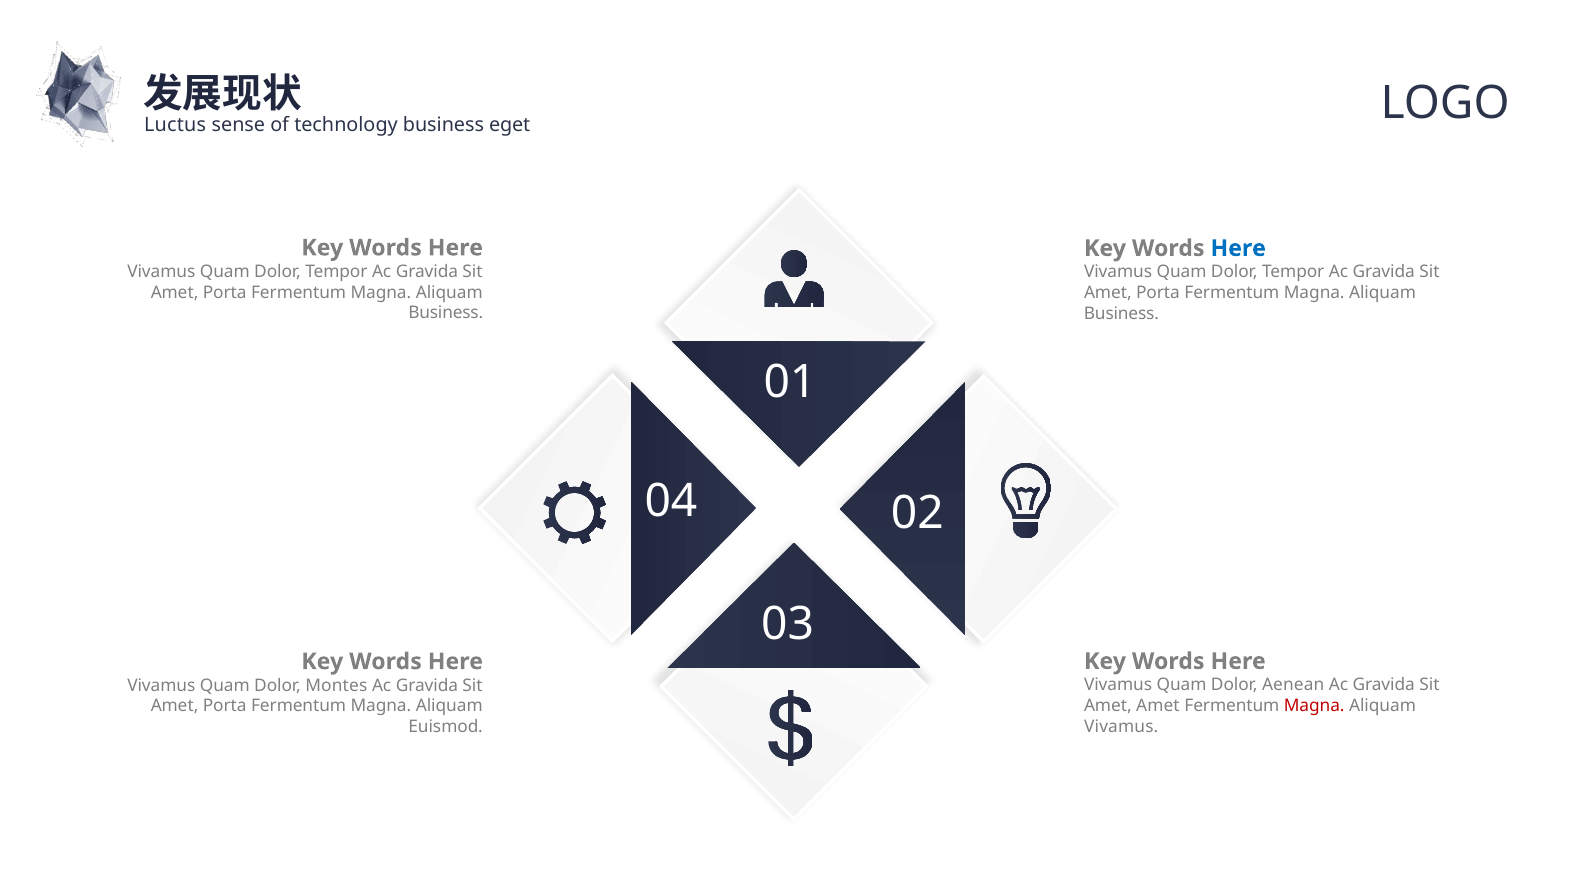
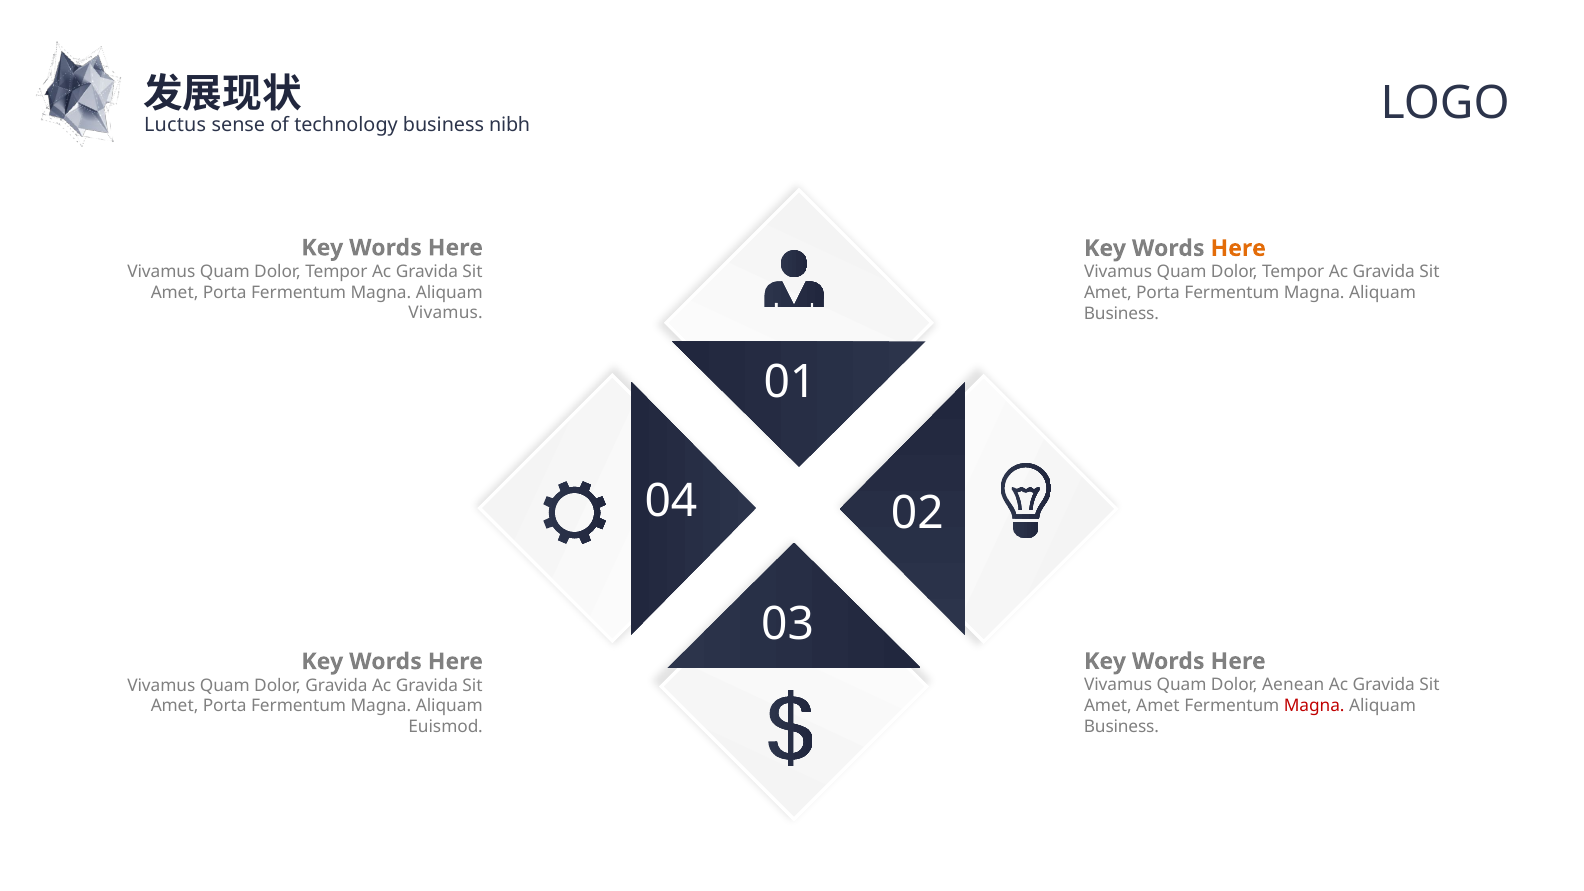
eget: eget -> nibh (510, 125)
Here colour: blue -> orange (1238, 248)
Business: Business -> Vivamus (446, 313)
Dolor Montes: Montes -> Gravida (336, 685)
Vivamus: Vivamus -> Business (1121, 727)
